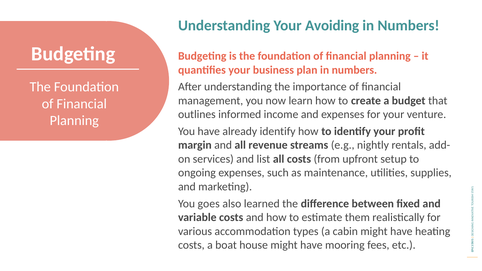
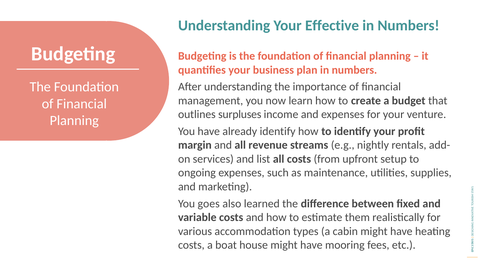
Avoiding: Avoiding -> Effective (332, 26)
informed: informed -> surpluses (240, 115)
